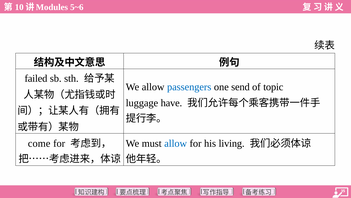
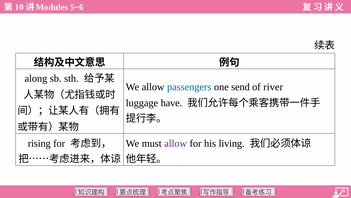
failed: failed -> along (36, 78)
topic: topic -> river (273, 87)
come: come -> rising (39, 143)
allow colour: blue -> purple (176, 143)
